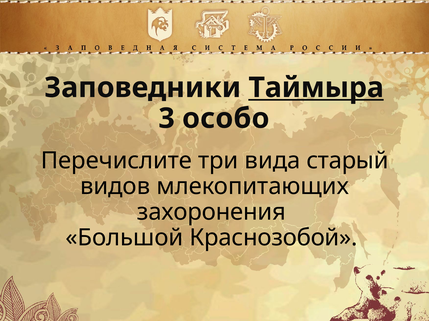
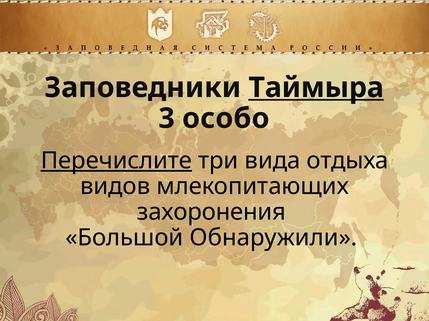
Перечислите underline: none -> present (116, 161)
старый: старый -> отдыха (348, 161)
Краснозобой: Краснозобой -> Обнаружили (273, 238)
